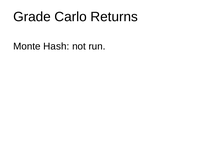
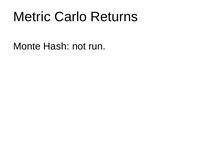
Grade: Grade -> Metric (32, 17)
